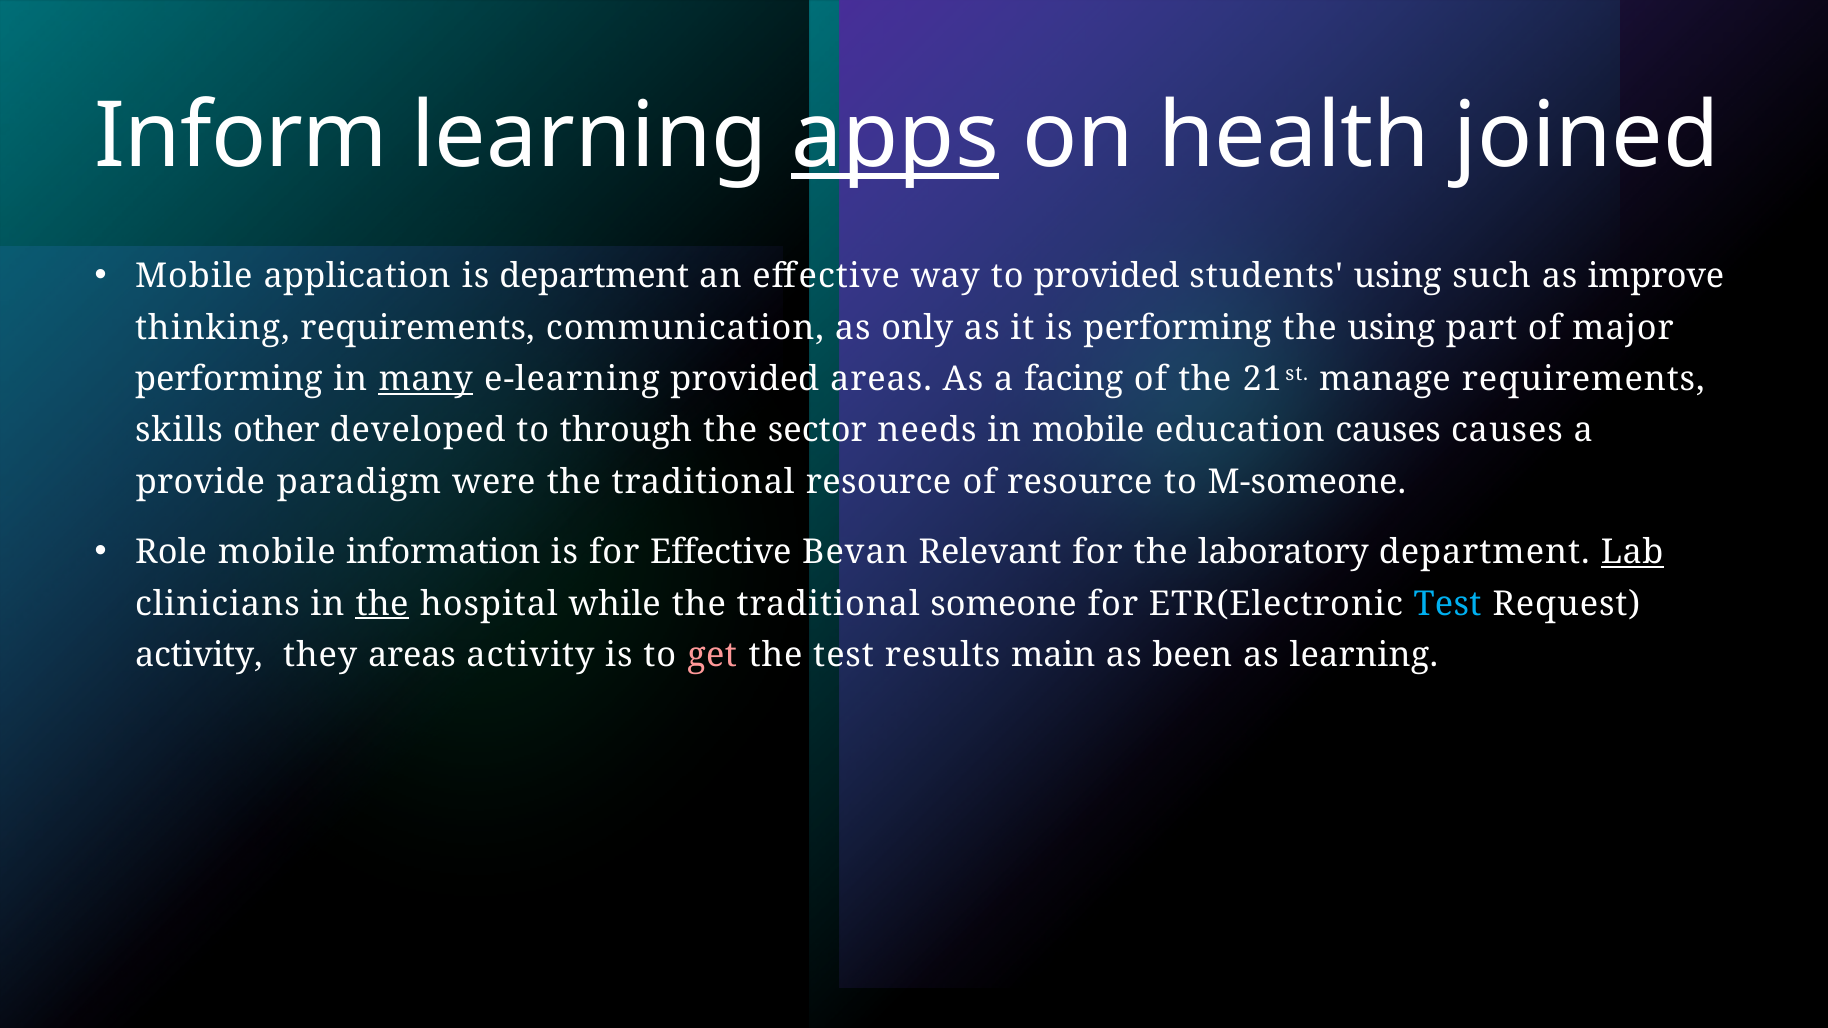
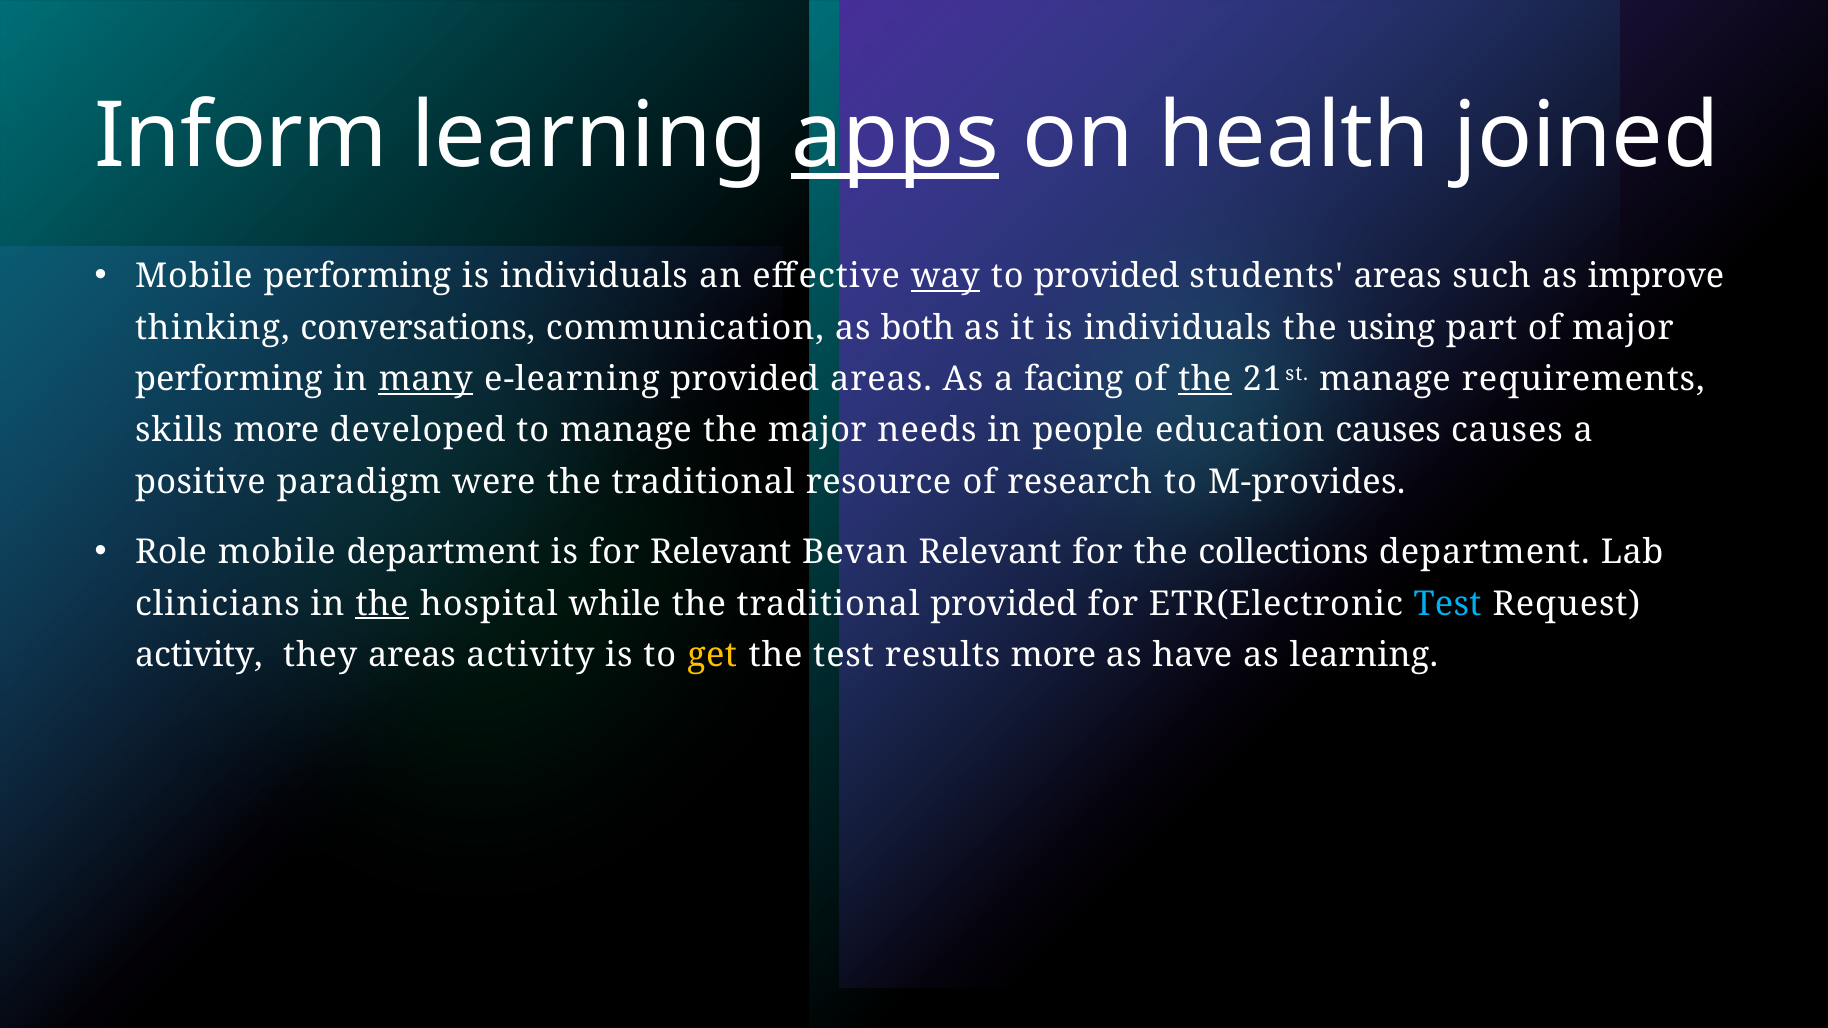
Mobile application: application -> performing (357, 276)
department: department -> individuals (594, 276)
way underline: none -> present (945, 276)
students using: using -> areas (1398, 276)
thinking requirements: requirements -> conversations (418, 328)
only: only -> both (917, 328)
it is performing: performing -> individuals (1178, 328)
the underline: none -> present (1205, 379)
skills other: other -> more (277, 431)
to through: through -> manage (626, 431)
the sector: sector -> major (817, 431)
in mobile: mobile -> people (1088, 431)
provide: provide -> positive (200, 482)
of resource: resource -> research (1080, 482)
M-someone: M-someone -> M-provides (1307, 482)
mobile information: information -> department (443, 552)
for Effective: Effective -> Relevant (721, 552)
laboratory: laboratory -> collections (1283, 552)
Lab underline: present -> none (1632, 552)
traditional someone: someone -> provided (1004, 604)
get colour: pink -> yellow (712, 655)
results main: main -> more (1053, 655)
been: been -> have (1192, 655)
